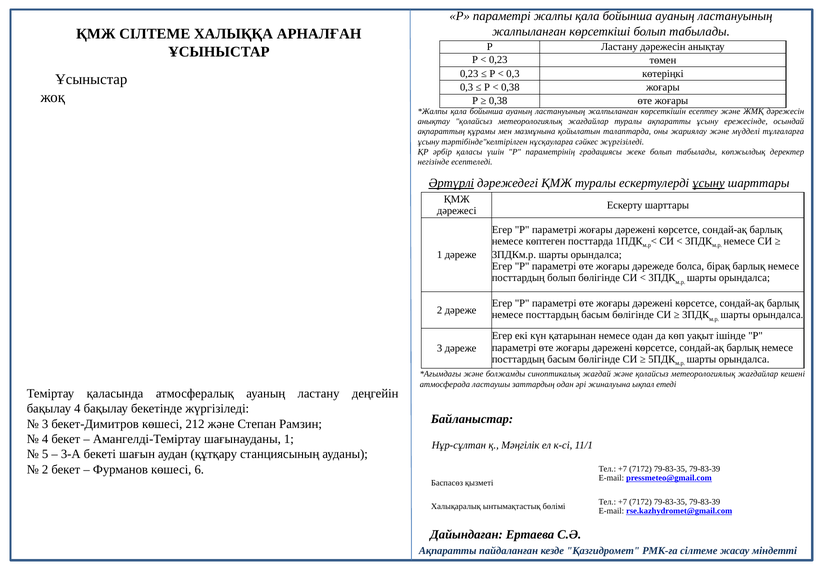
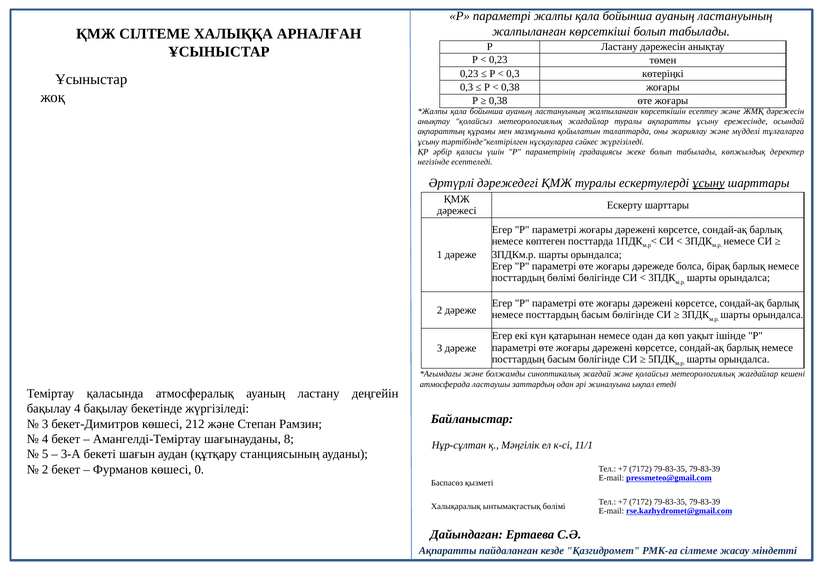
Әртүрлі underline: present -> none (451, 183)
посттардың болып: болып -> бөлімі (562, 278)
шағынауданы 1: 1 -> 8 (289, 439)
6: 6 -> 0 (199, 469)
